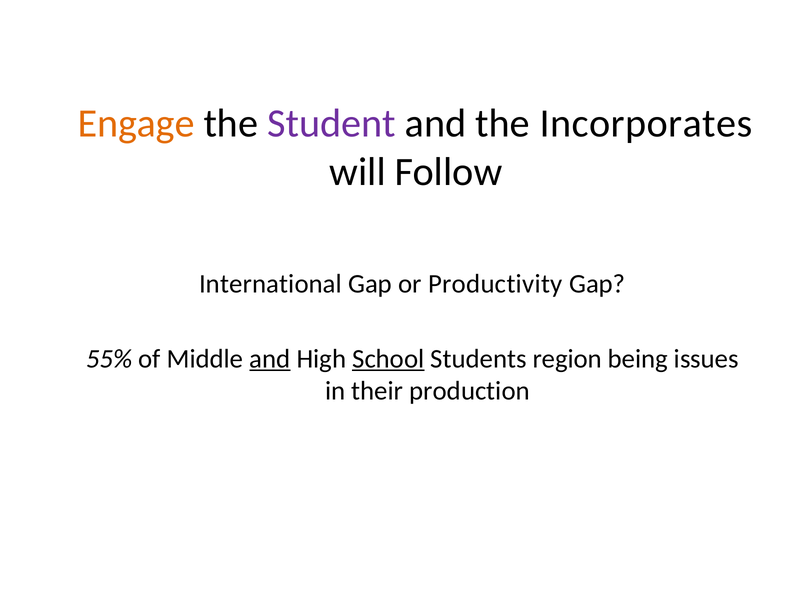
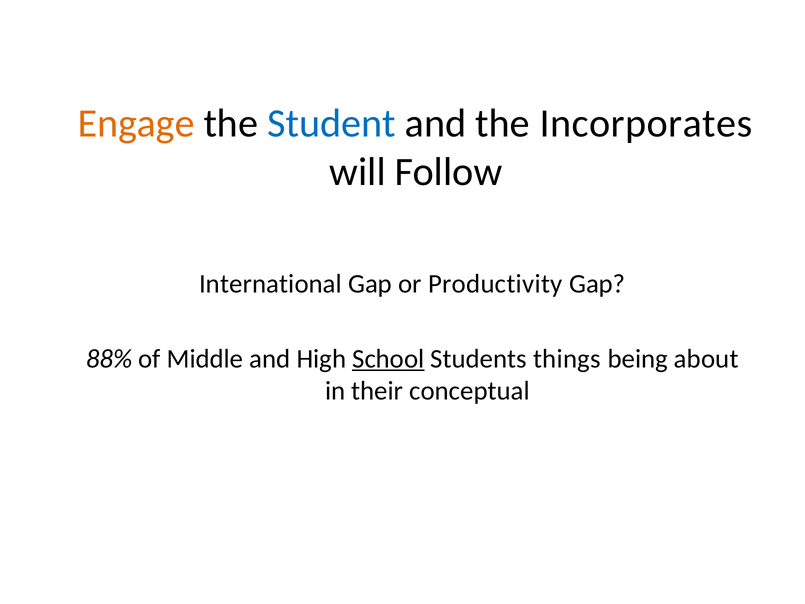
Student colour: purple -> blue (331, 124)
55%: 55% -> 88% (109, 359)
and underline: present -> none (270, 359)
region: region -> things (567, 359)
issues: issues -> about (706, 359)
production: production -> conceptual (470, 391)
